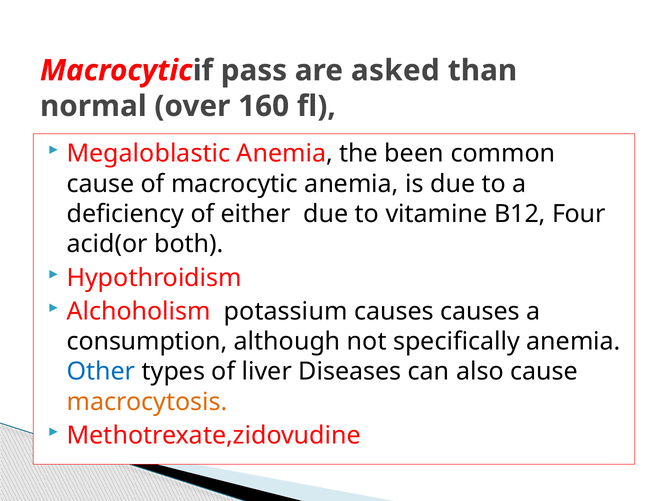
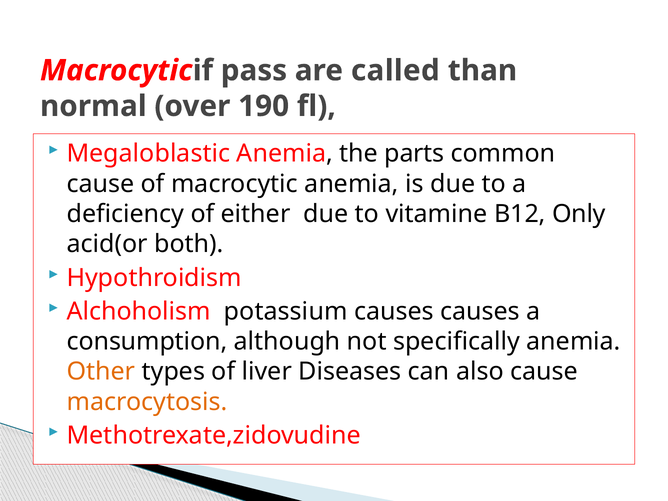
asked: asked -> called (395, 71)
160: 160 -> 190 (264, 106)
been: been -> parts (414, 154)
Four: Four -> Only (579, 214)
Other colour: blue -> orange (101, 372)
